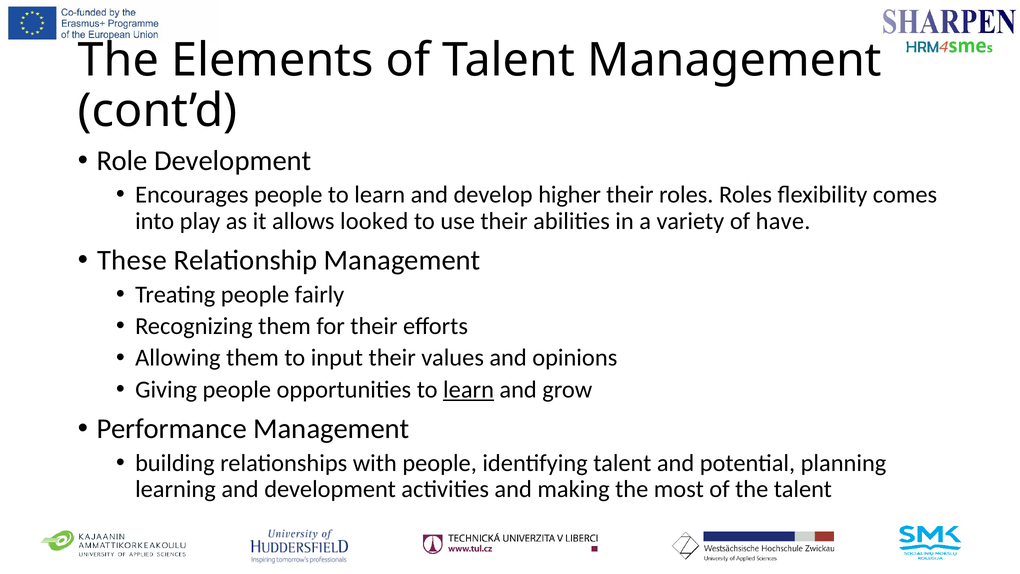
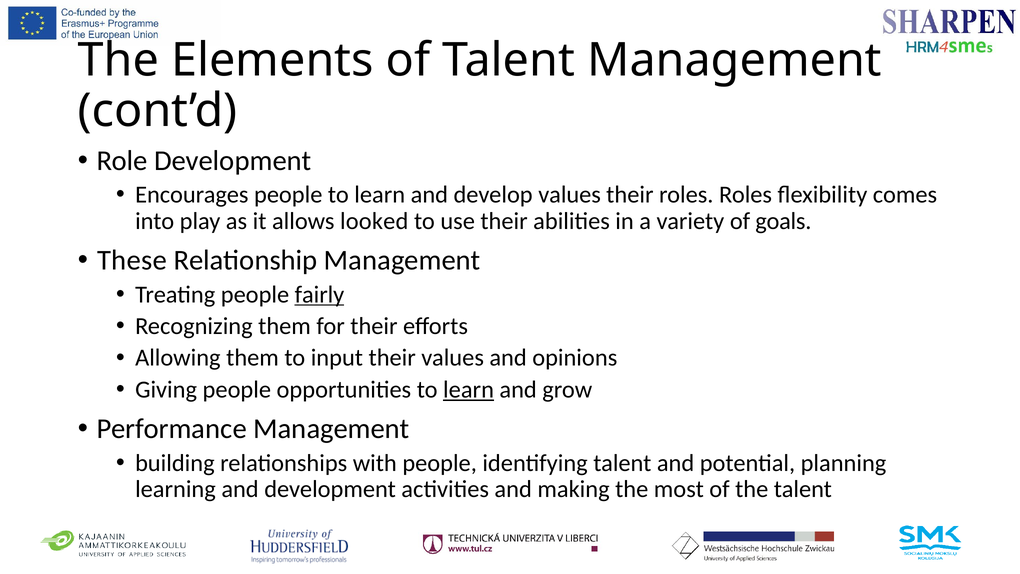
develop higher: higher -> values (570, 195)
have: have -> goals (783, 221)
fairly underline: none -> present (320, 294)
